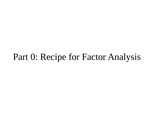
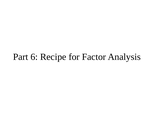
0: 0 -> 6 (34, 57)
